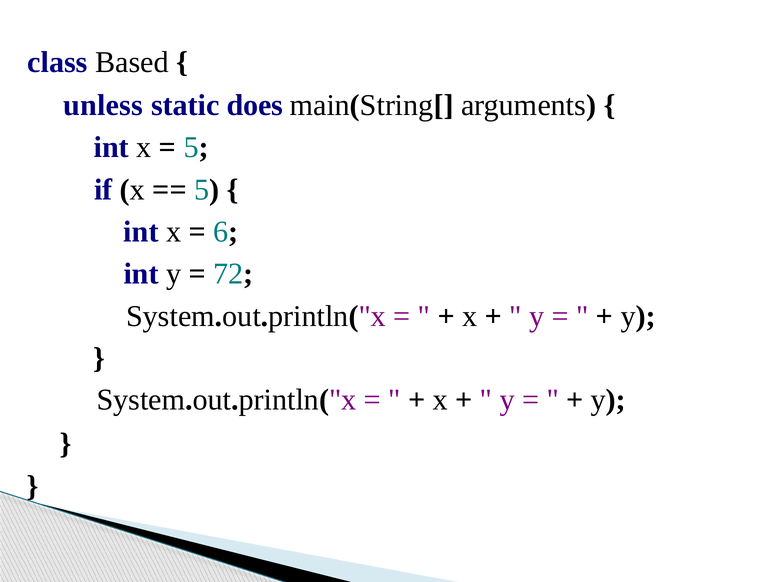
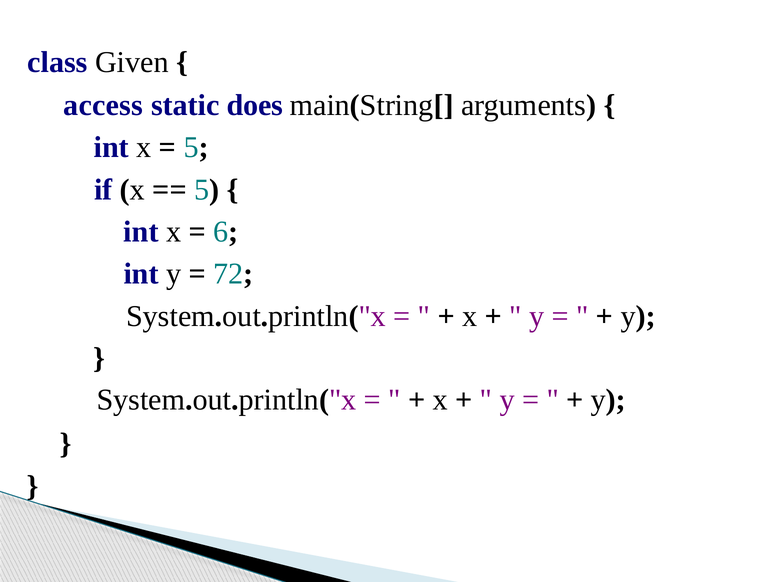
Based: Based -> Given (132, 62)
unless: unless -> access (103, 105)
